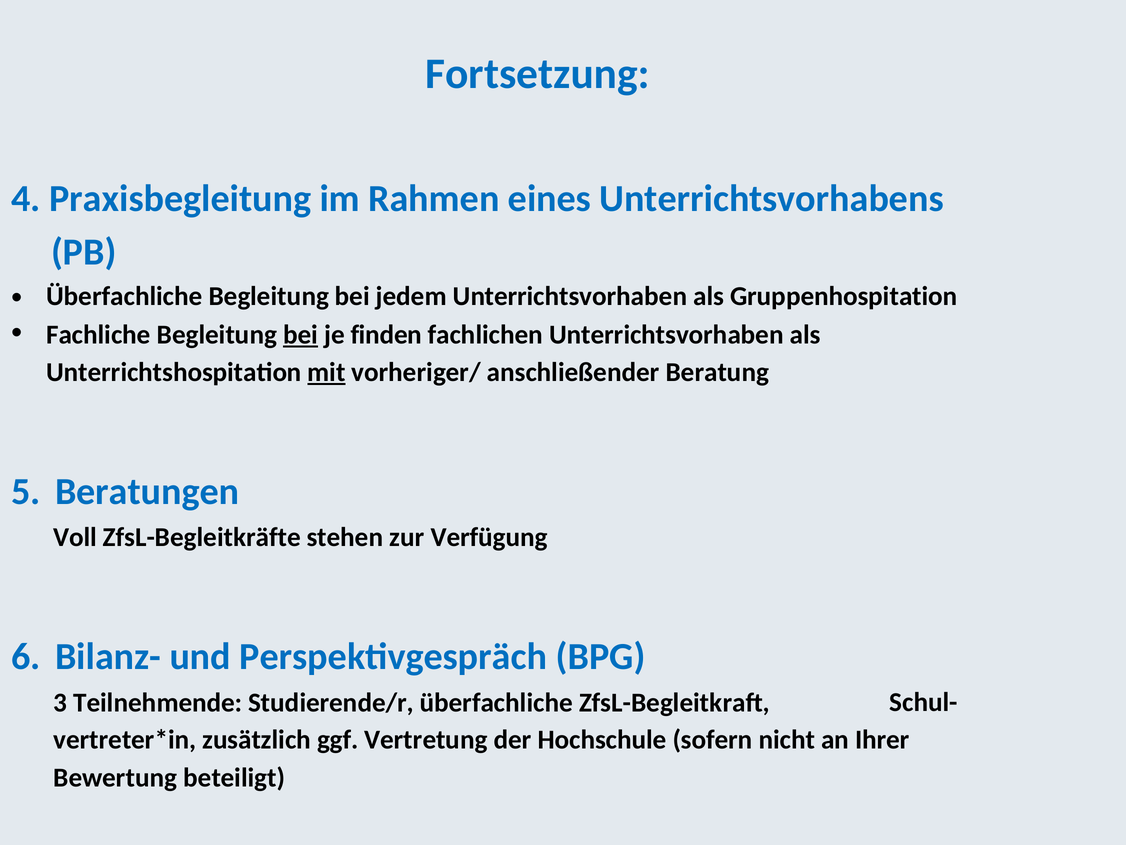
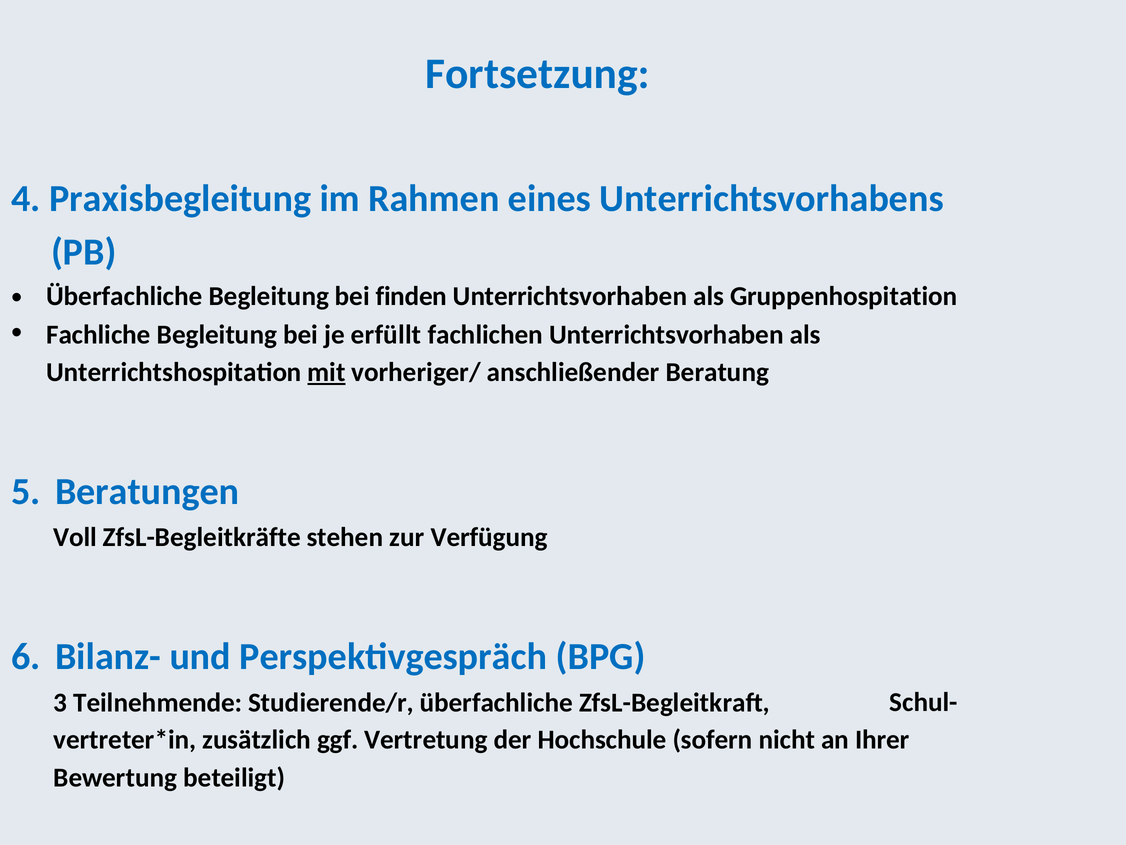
jedem: jedem -> finden (411, 296)
bei underline: present -> none (301, 335)
finden: finden -> erfüllt (386, 335)
